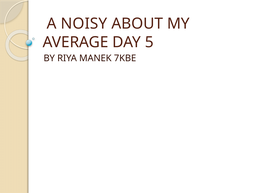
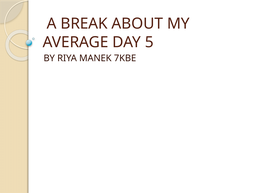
NOISY: NOISY -> BREAK (84, 24)
